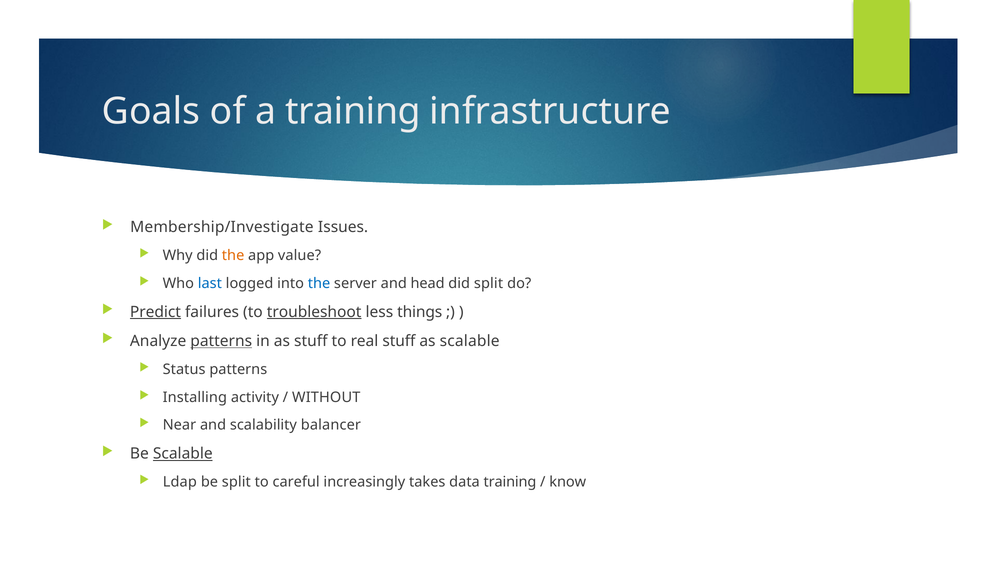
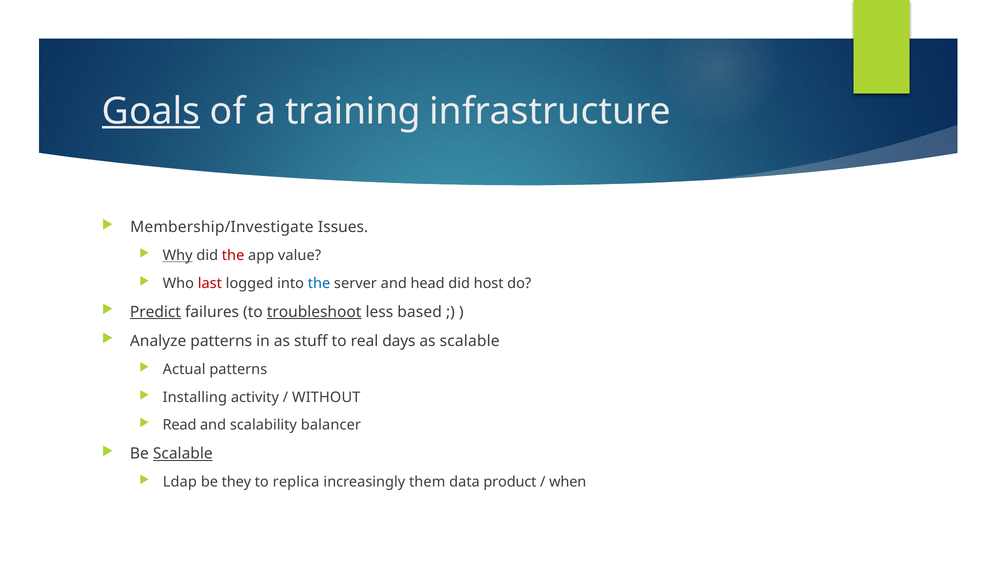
Goals underline: none -> present (151, 111)
Why underline: none -> present (178, 255)
the colour: orange -> red (233, 255)
last colour: blue -> red (210, 283)
did split: split -> host (489, 283)
things: things -> based (420, 312)
patterns underline: present -> none (221, 341)
real stuff: stuff -> days (399, 341)
Status: Status -> Actual (184, 369)
Near: Near -> Read (179, 425)
be split: split -> they (236, 482)
careful: careful -> replica (296, 482)
takes: takes -> them (427, 482)
data training: training -> product (510, 482)
know: know -> when (568, 482)
